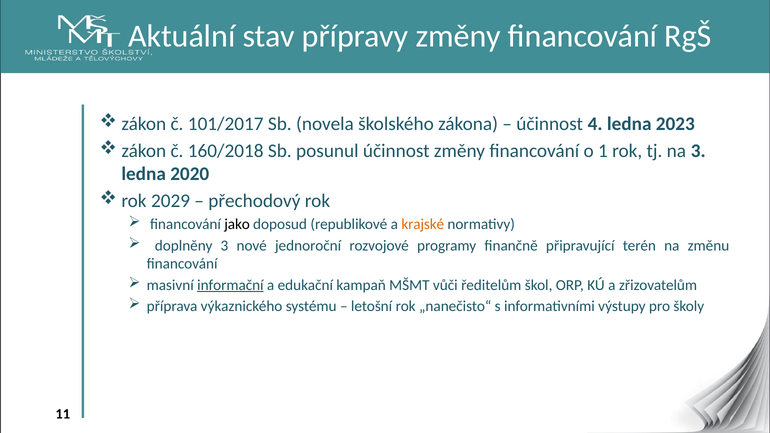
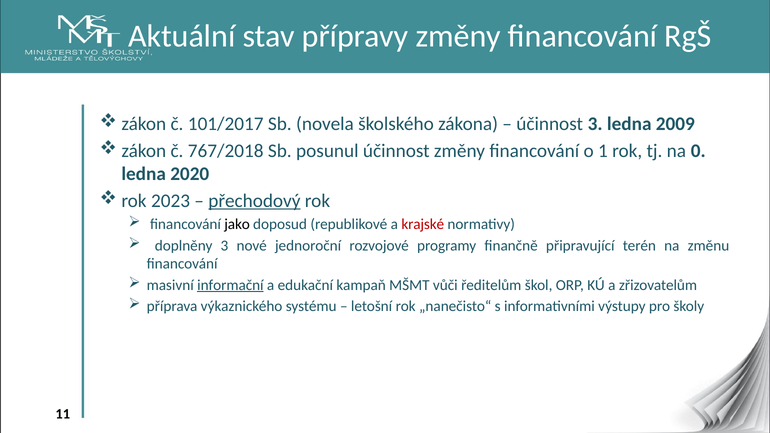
účinnost 4: 4 -> 3 (595, 124)
2023: 2023 -> 2009 (675, 124)
160/2018: 160/2018 -> 767/2018 (226, 151)
na 3: 3 -> 0 (698, 151)
2029: 2029 -> 2023 (171, 201)
přechodový underline: none -> present (254, 201)
krajské colour: orange -> red (423, 224)
